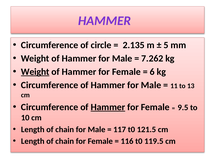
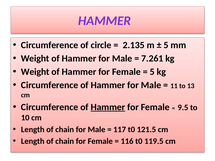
7.262: 7.262 -> 7.261 (152, 58)
Weight underline: present -> none (35, 72)
6: 6 -> 5 (152, 72)
